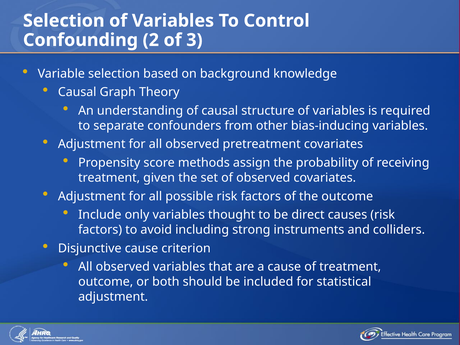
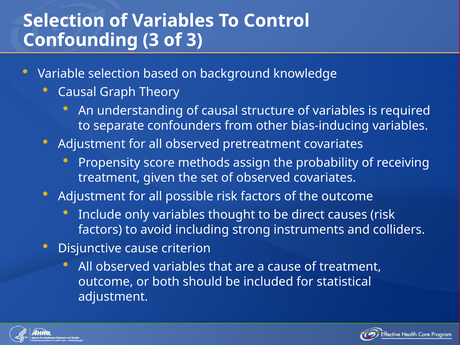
Confounding 2: 2 -> 3 (151, 40)
